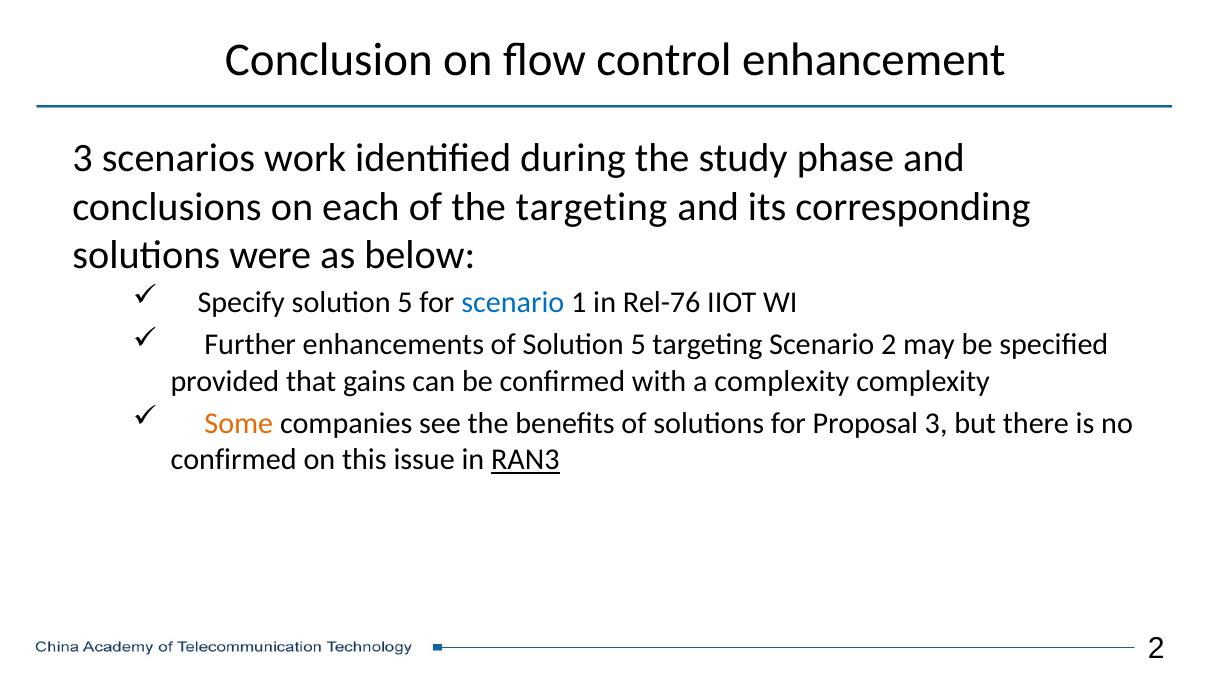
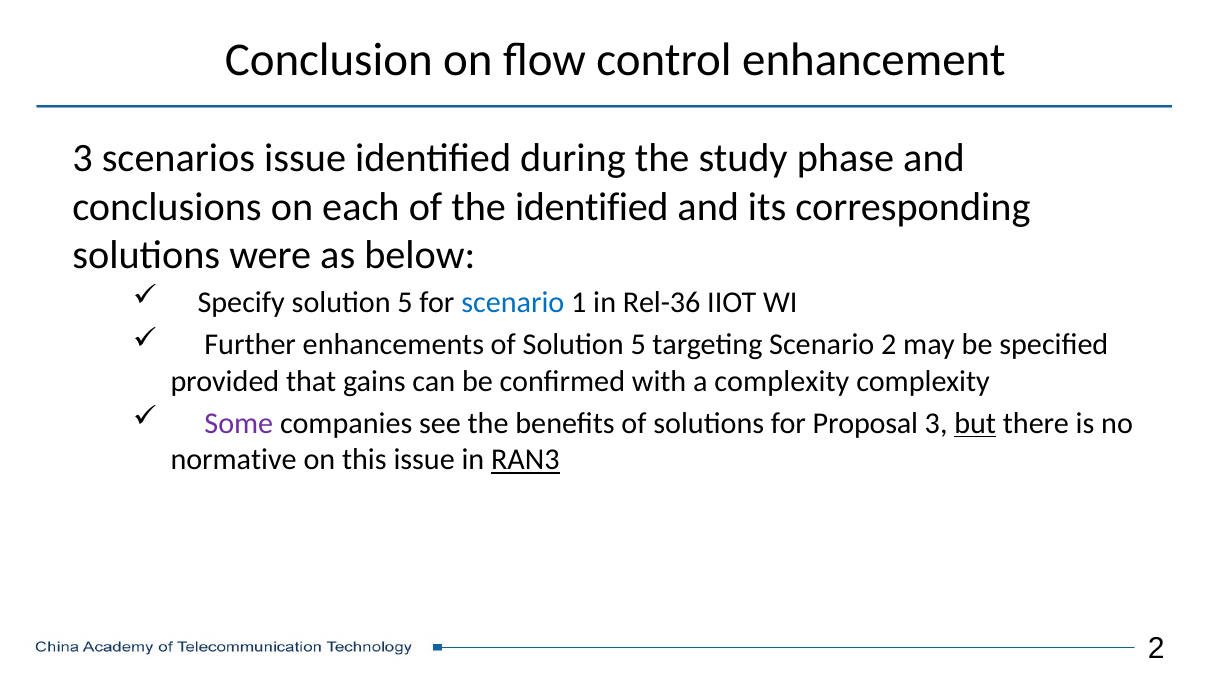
scenarios work: work -> issue (305, 159)
the targeting: targeting -> identified (592, 207)
Rel-76: Rel-76 -> Rel-36 (662, 303)
Some colour: orange -> purple (239, 423)
but underline: none -> present (975, 423)
confirmed: confirmed -> normative (234, 460)
